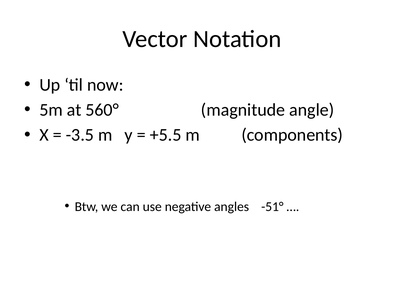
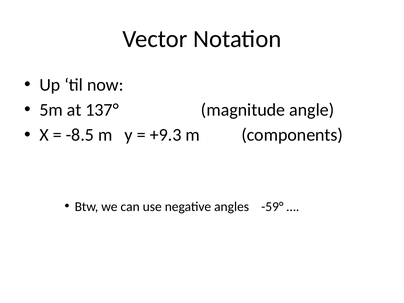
560°: 560° -> 137° (102, 110)
-3.5: -3.5 -> -8.5 (80, 135)
+5.5: +5.5 -> +9.3 (166, 135)
-51°: -51° -> -59° (272, 207)
